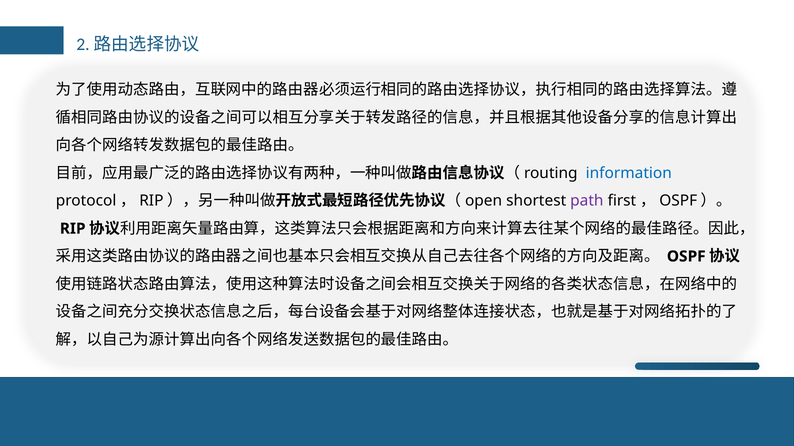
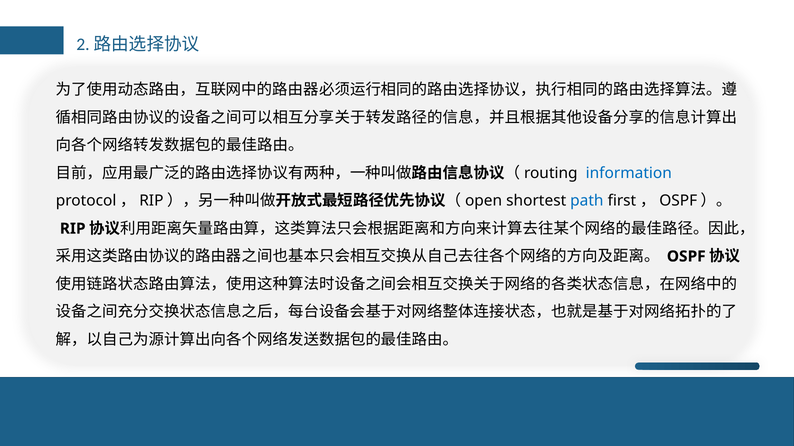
path colour: purple -> blue (587, 201)
